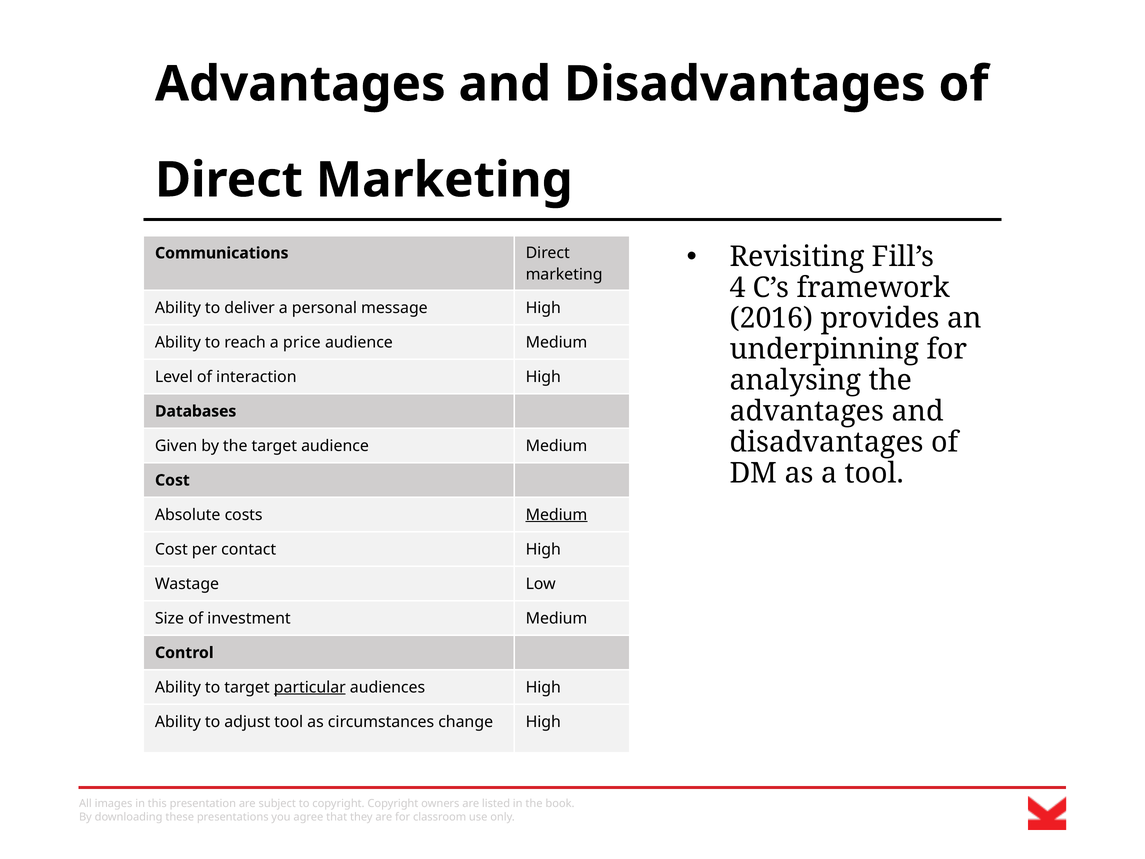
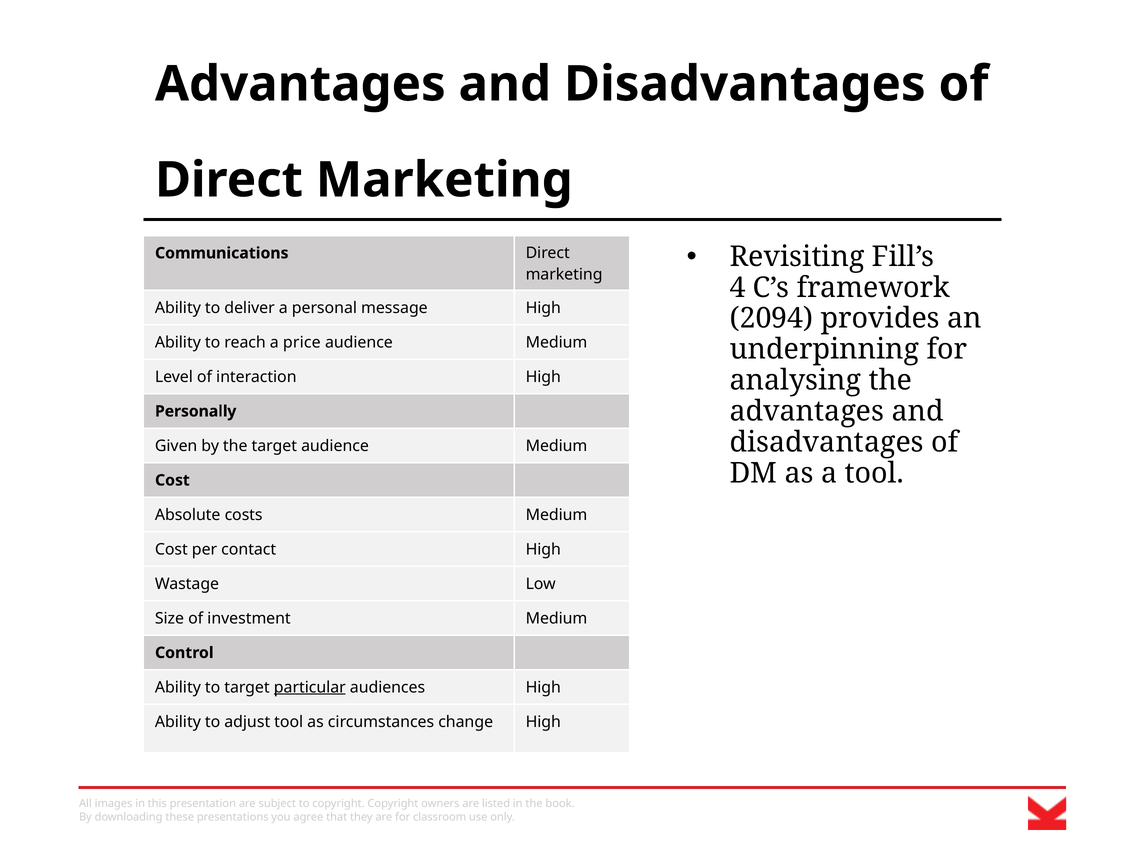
2016: 2016 -> 2094 (772, 318)
Databases: Databases -> Personally (196, 411)
Medium underline: present -> none (557, 515)
